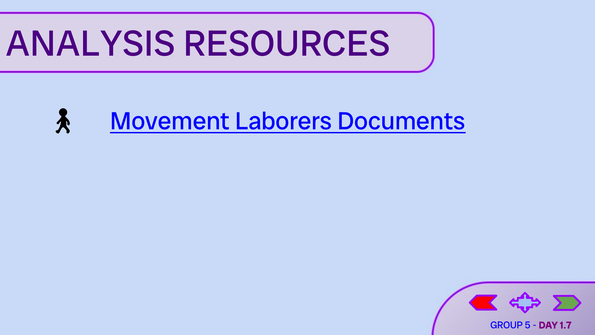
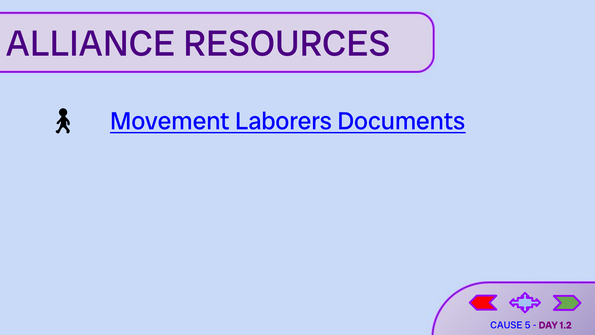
ANALYSIS: ANALYSIS -> ALLIANCE (91, 44)
GROUP: GROUP -> CAUSE (506, 325)
1.7: 1.7 -> 1.2 (566, 325)
